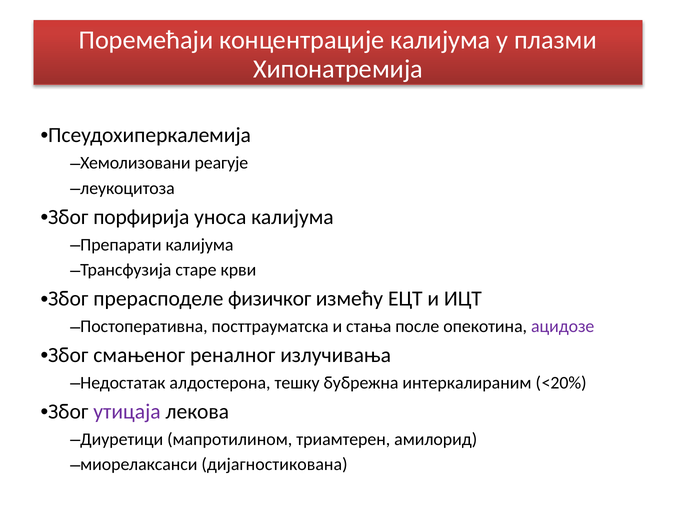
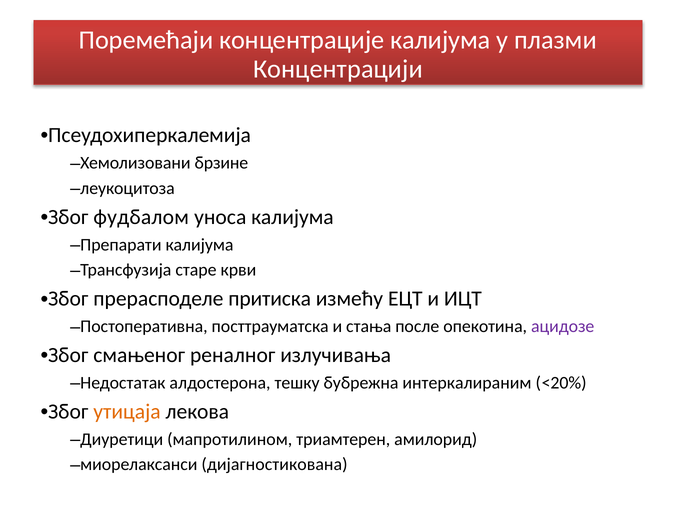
Хипонатремија: Хипонатремија -> Концентрацији (338, 69)
реагује: реагује -> брзине (221, 163)
порфирија: порфирија -> фудбалом (141, 217)
физичког: физичког -> притиска (270, 299)
утицаја colour: purple -> orange (127, 411)
